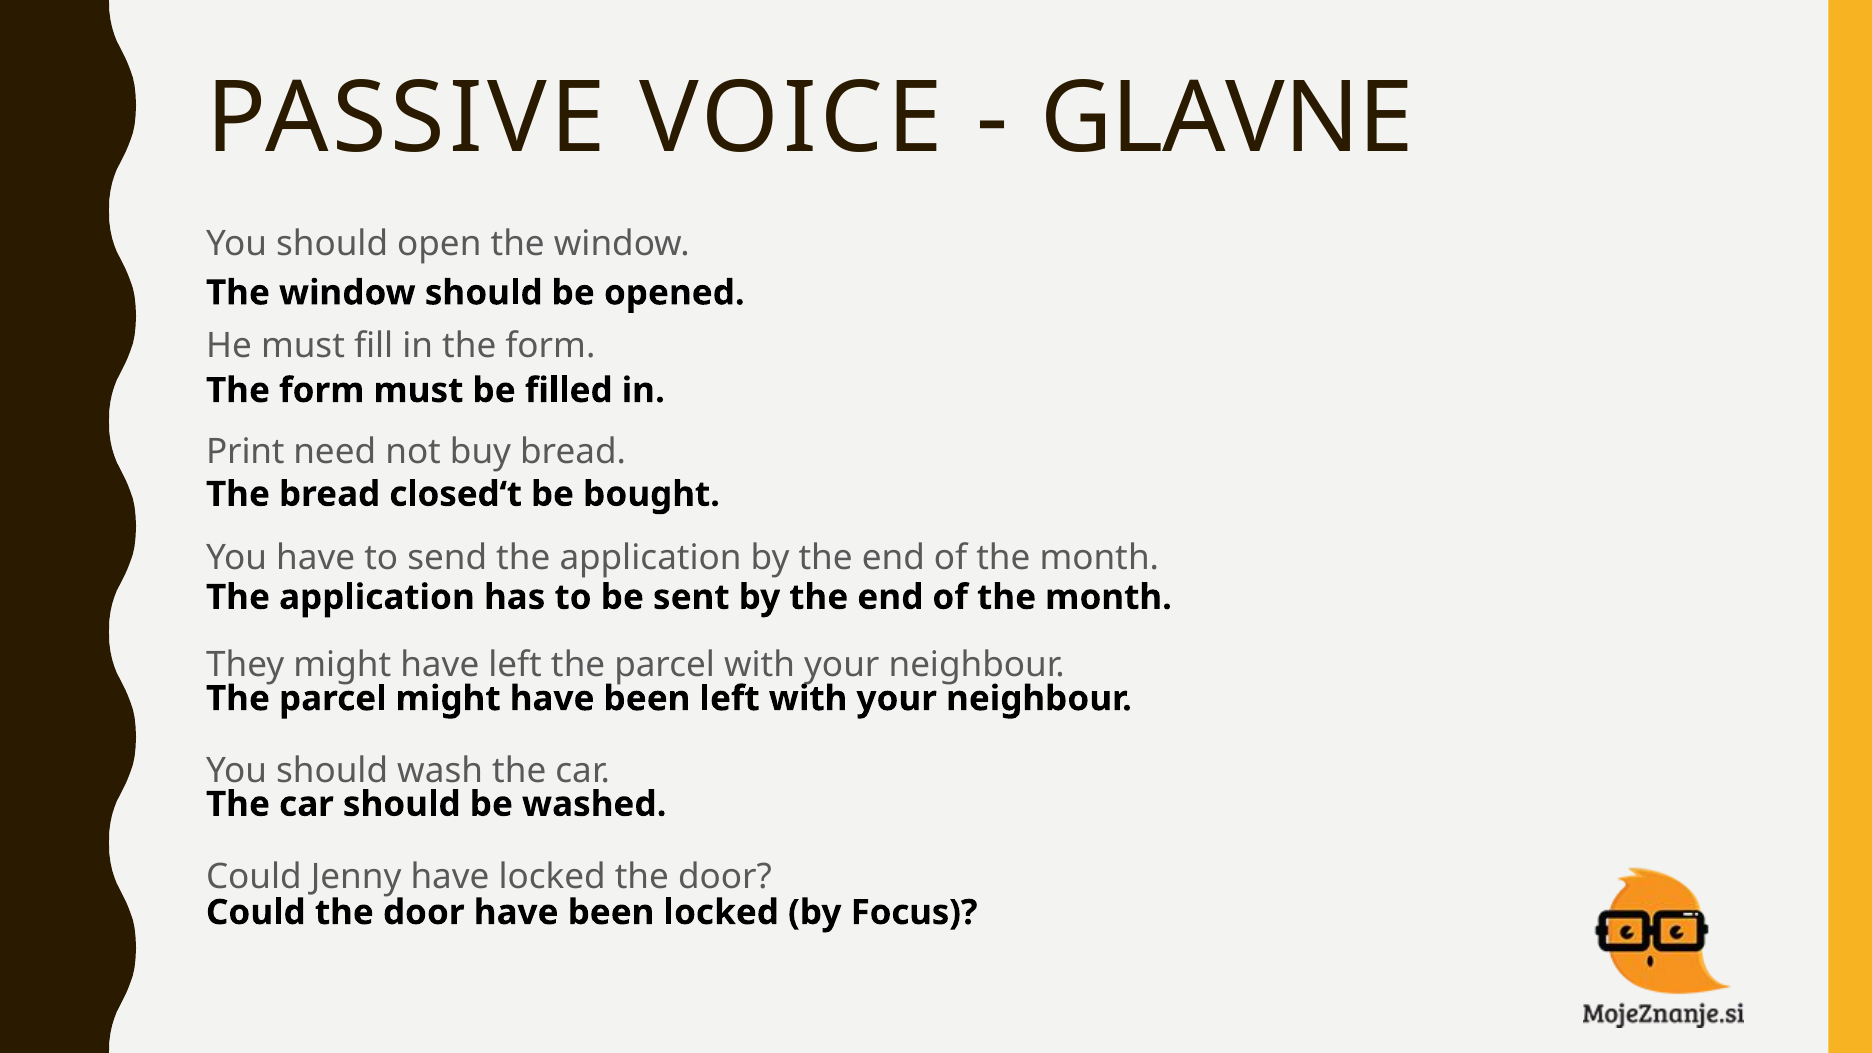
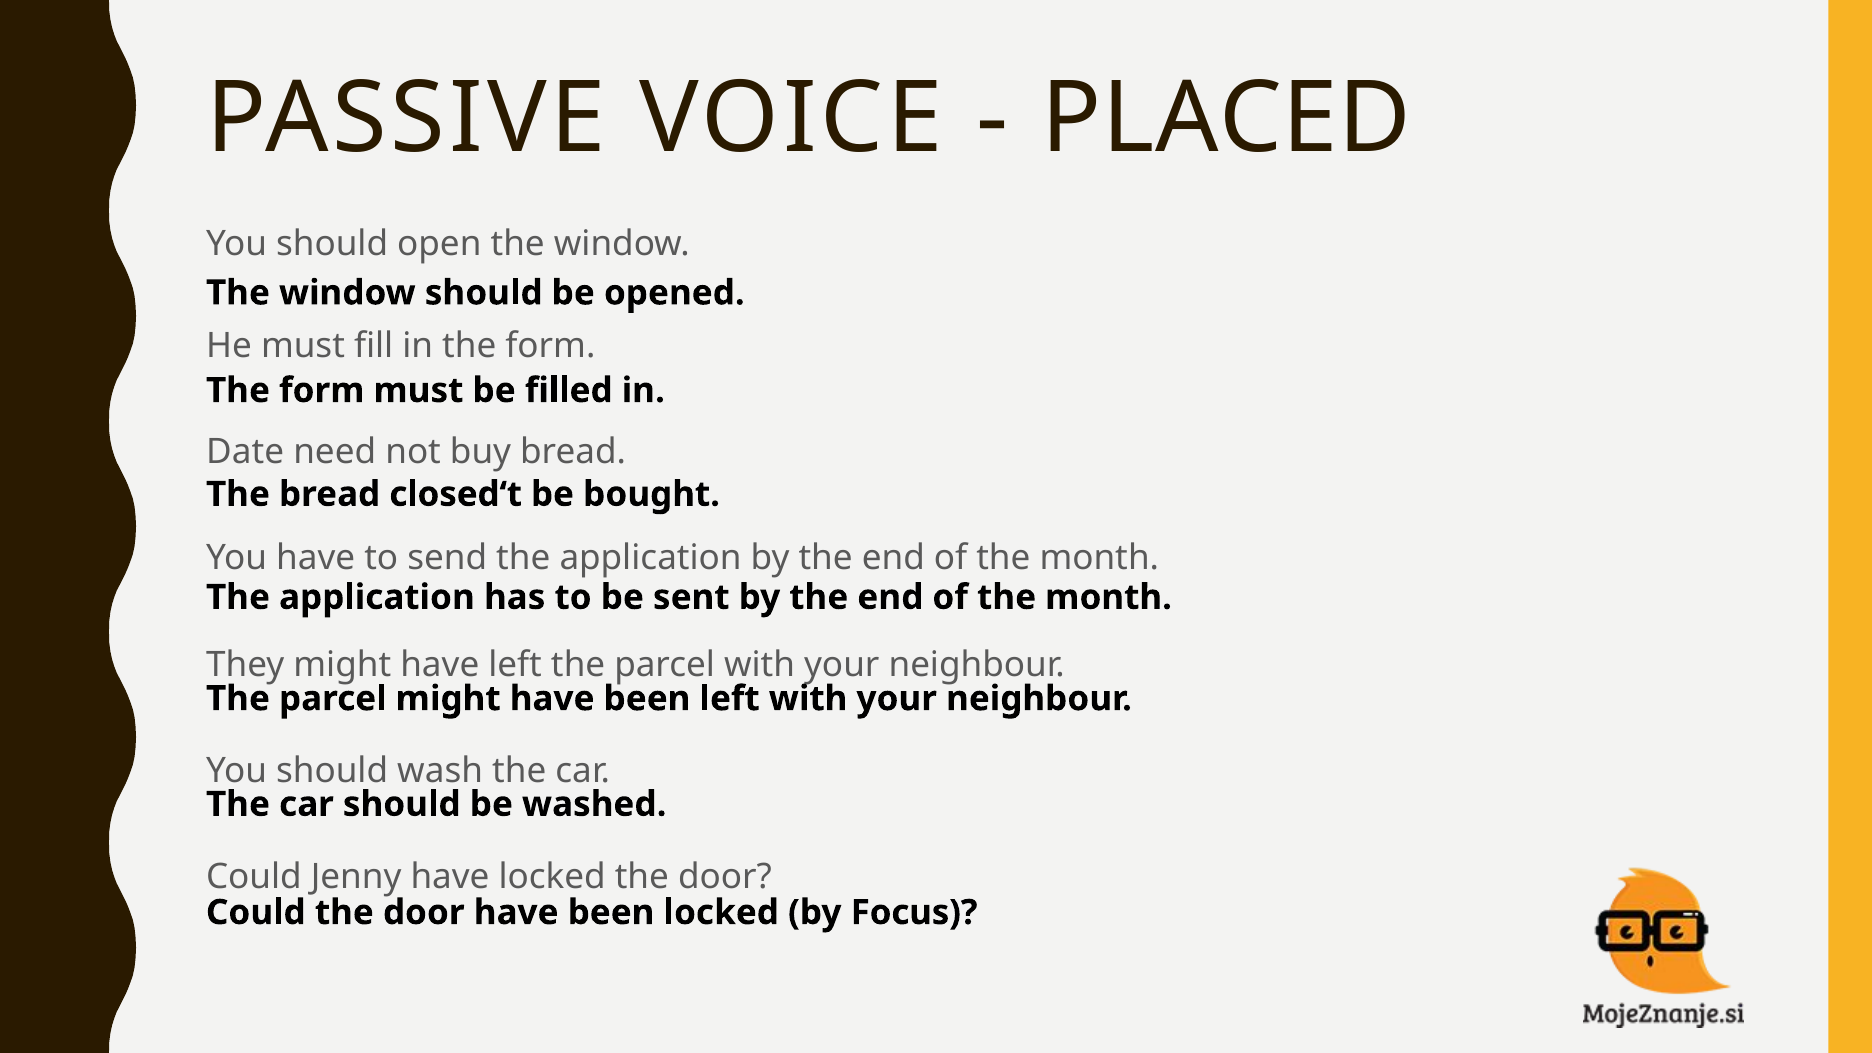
GLAVNE: GLAVNE -> PLACED (1226, 119)
Print: Print -> Date (245, 452)
